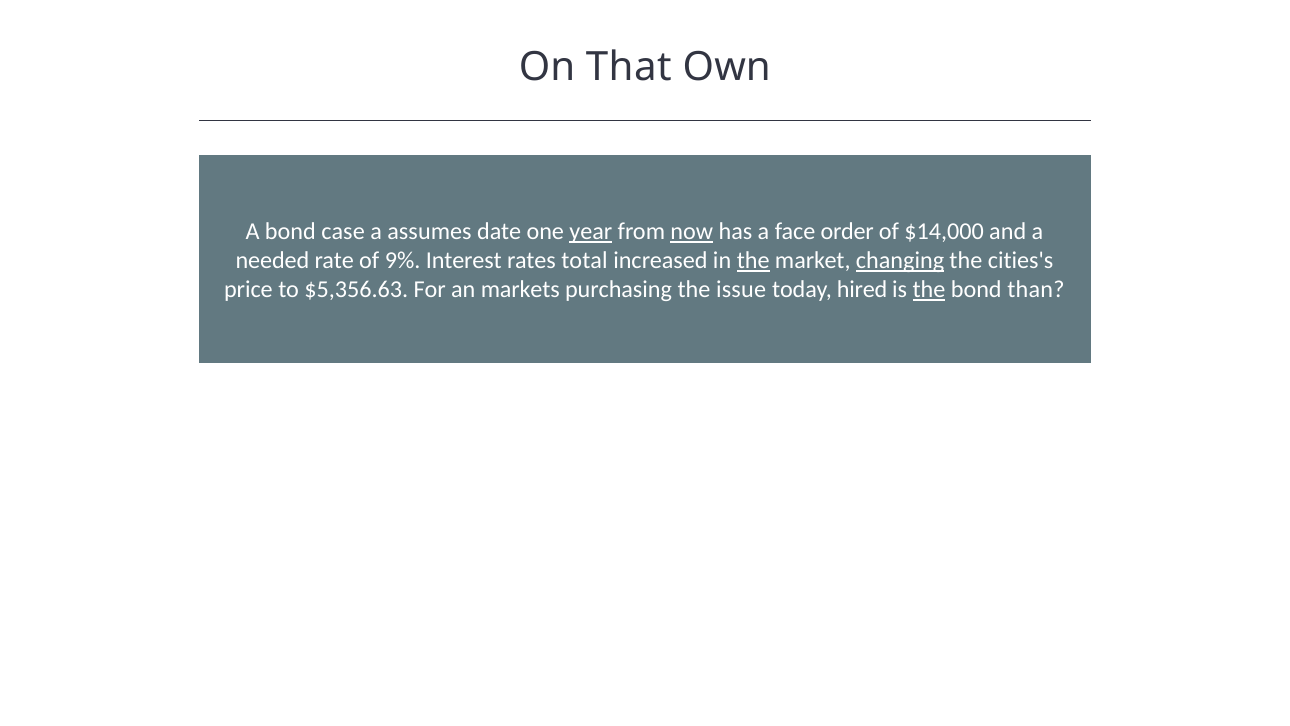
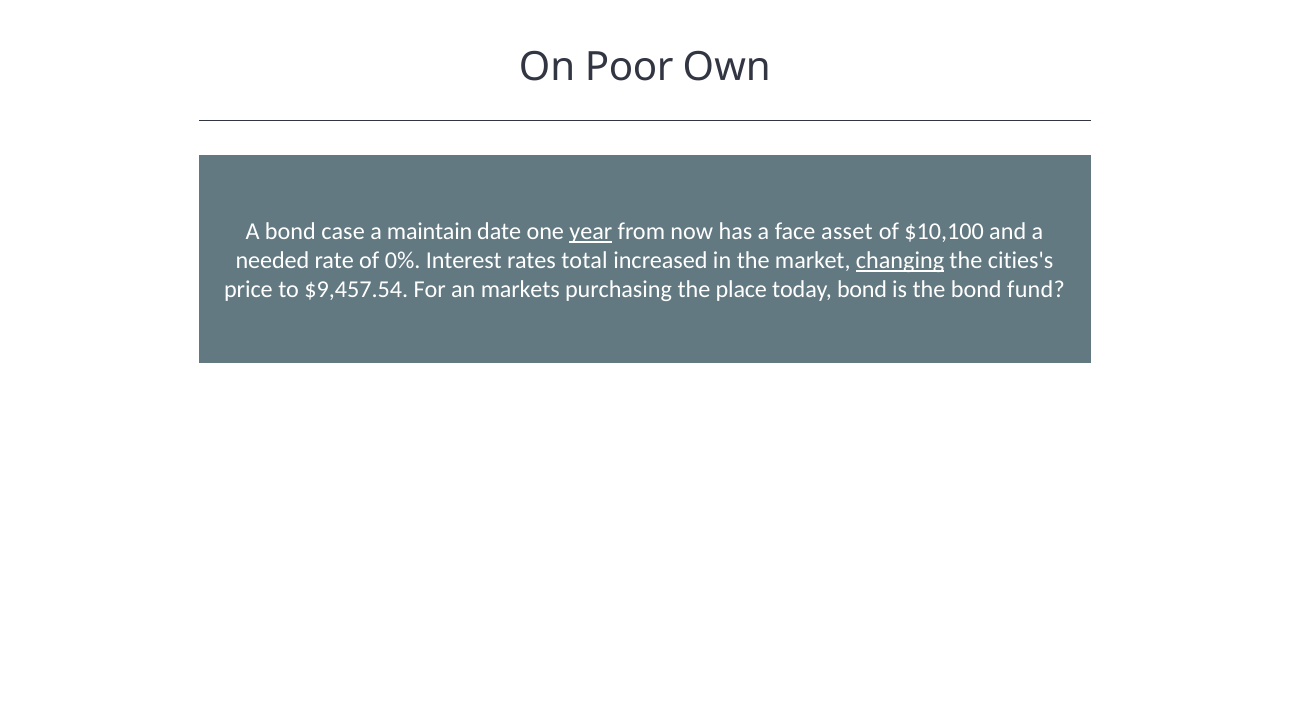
That: That -> Poor (629, 68)
assumes: assumes -> maintain (430, 232)
now underline: present -> none (692, 232)
order: order -> asset (847, 232)
$14,000: $14,000 -> $10,100 (944, 232)
9%: 9% -> 0% (403, 261)
the underline: present -> none (753, 261)
$5,356.63: $5,356.63 -> $9,457.54 (356, 290)
issue: issue -> place (741, 290)
today hired: hired -> bond (862, 290)
the underline: present -> none (929, 290)
than: than -> fund (1036, 290)
